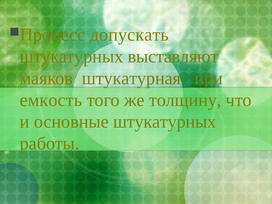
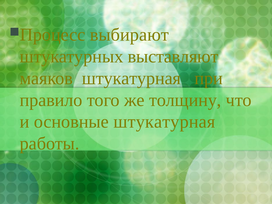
допускать: допускать -> выбирают (129, 35)
емкость: емкость -> правило (51, 100)
основные штукатурных: штукатурных -> штукатурная (164, 122)
